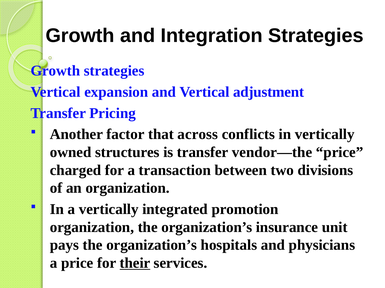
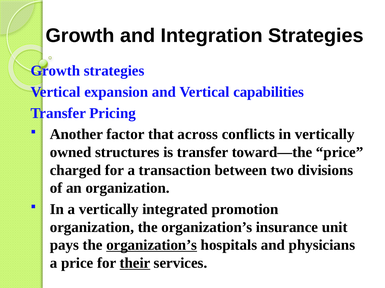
adjustment: adjustment -> capabilities (269, 92)
vendor—the: vendor—the -> toward—the (272, 153)
organization’s underline: none -> present (152, 246)
